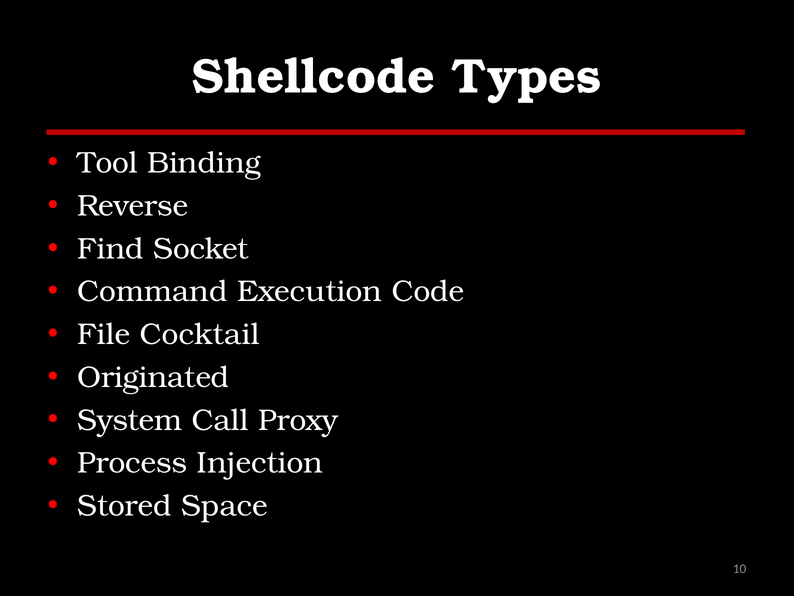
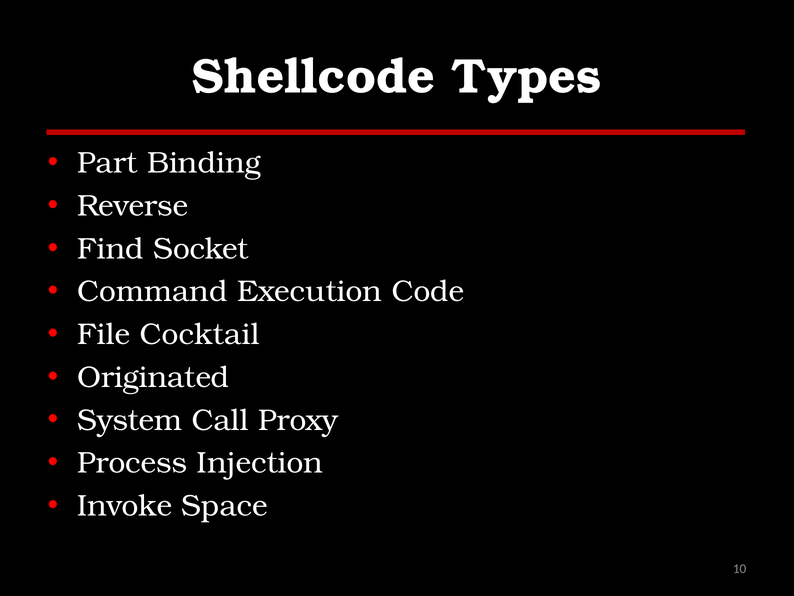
Tool: Tool -> Part (108, 163)
Stored: Stored -> Invoke (125, 505)
